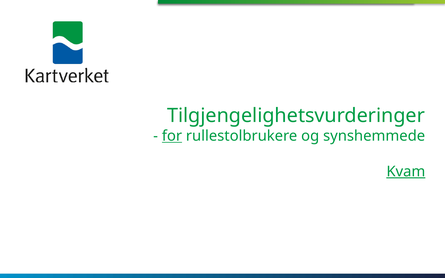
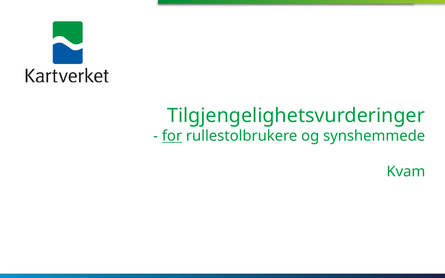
Kvam underline: present -> none (406, 172)
